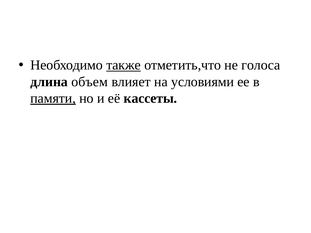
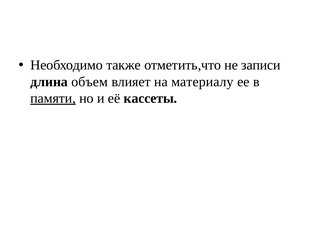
также underline: present -> none (124, 65)
голоса: голоса -> записи (261, 65)
условиями: условиями -> материалу (202, 82)
